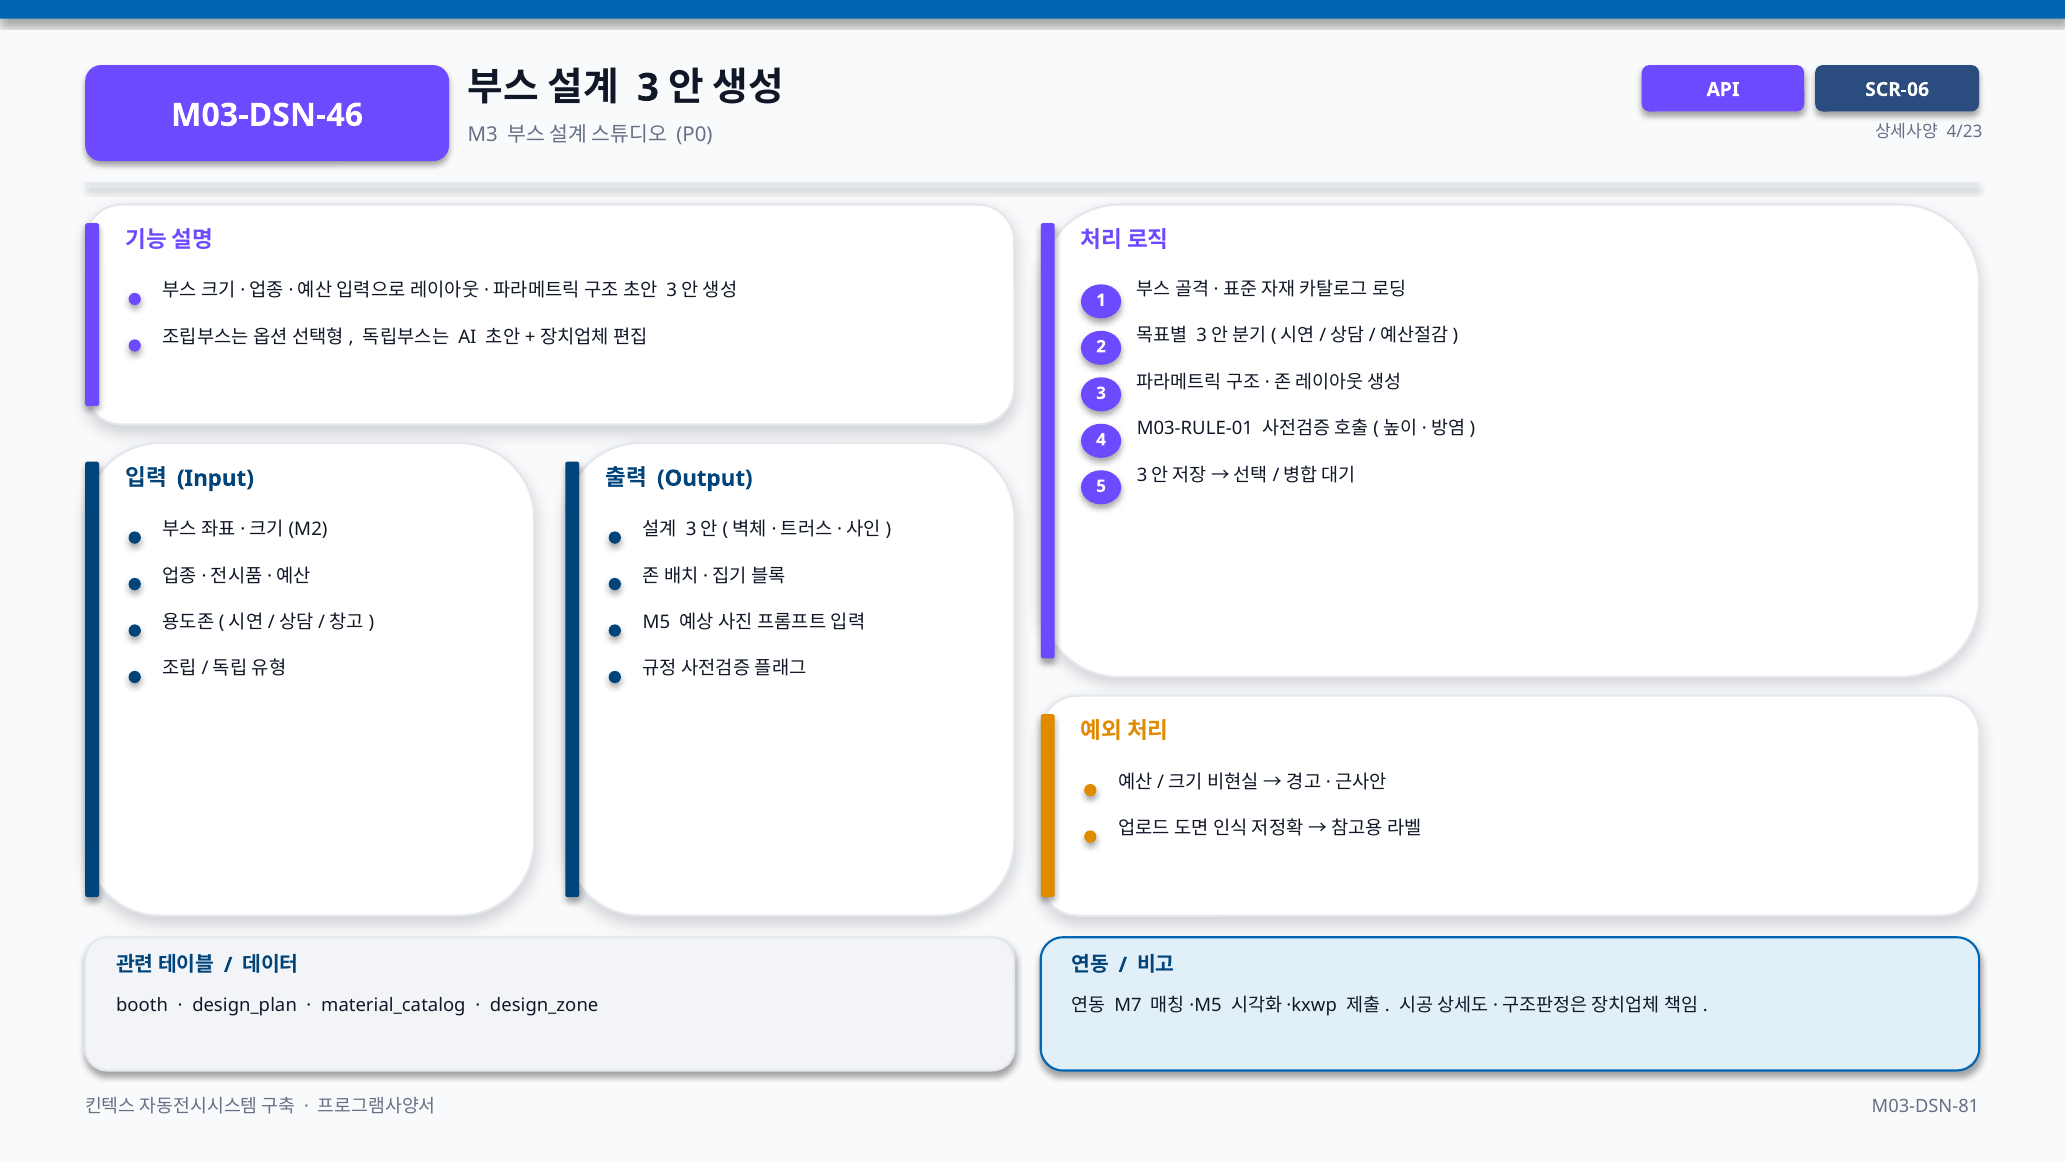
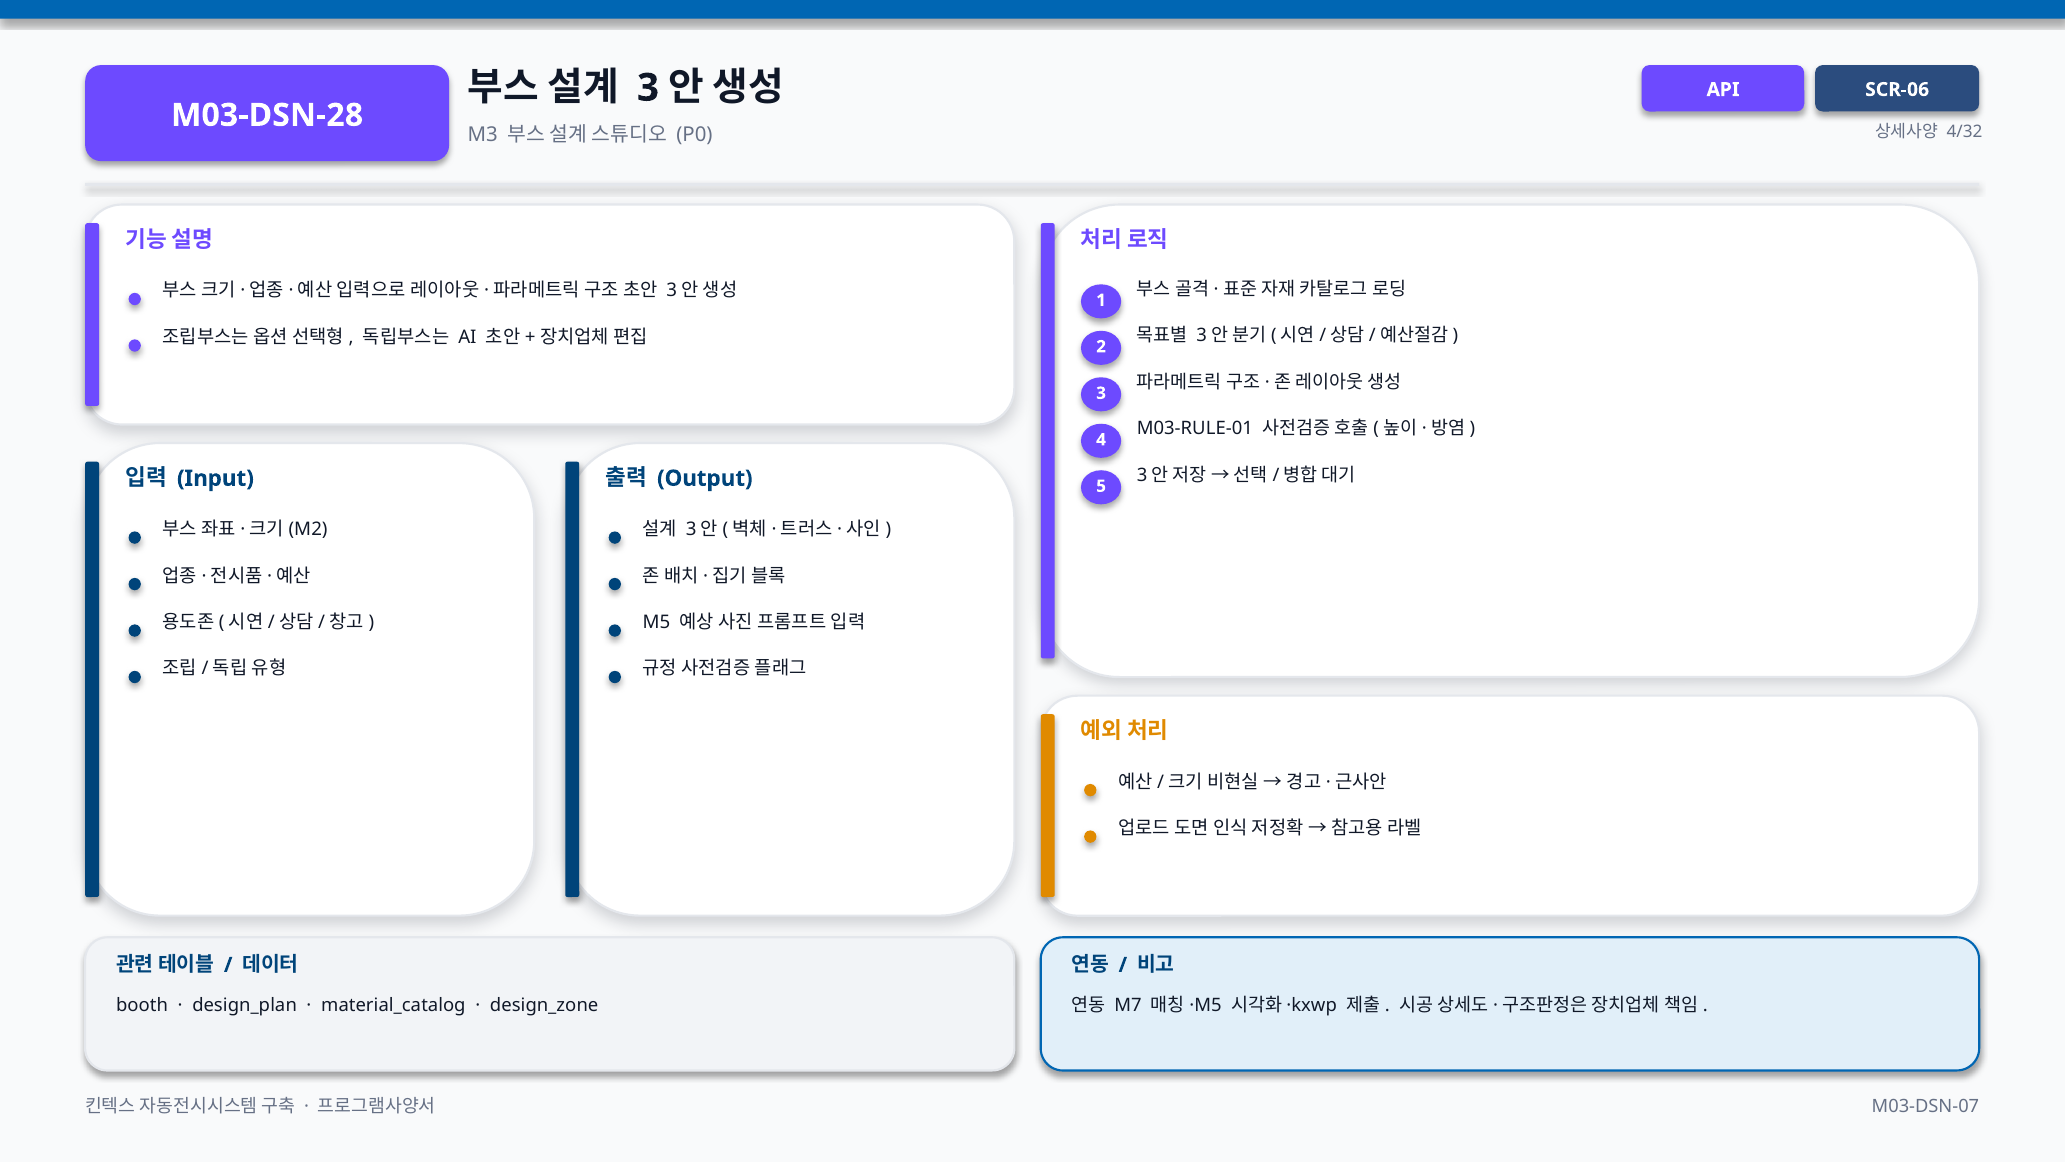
M03-DSN-46: M03-DSN-46 -> M03-DSN-28 (267, 115)
4/23: 4/23 -> 4/32 (1964, 132)
M03-DSN-81: M03-DSN-81 -> M03-DSN-07 (1925, 1106)
